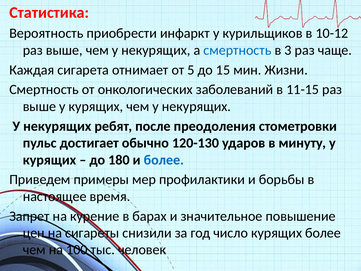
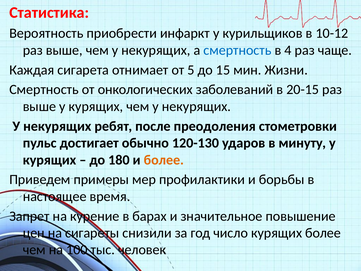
3: 3 -> 4 (288, 50)
11-15: 11-15 -> 20-15 (303, 89)
более colour: blue -> orange (164, 160)
